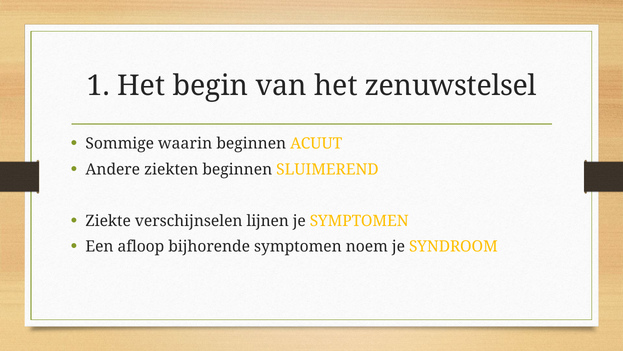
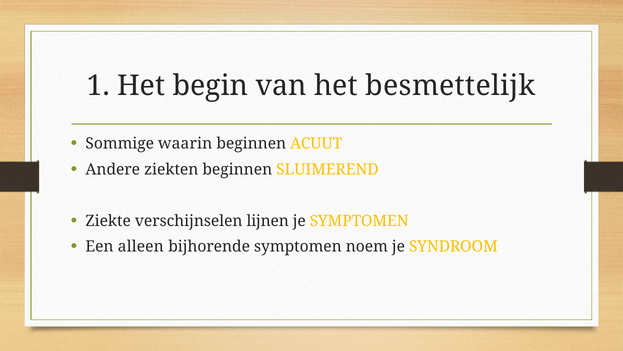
zenuwstelsel: zenuwstelsel -> besmettelijk (450, 86)
afloop: afloop -> alleen (141, 246)
